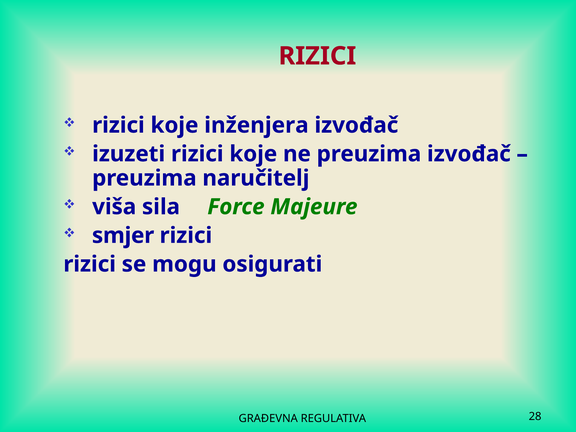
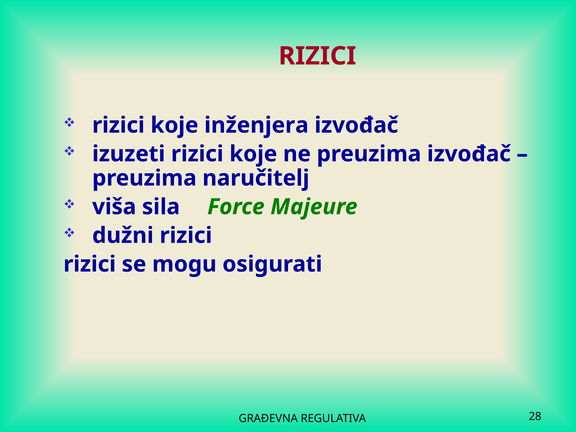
smjer: smjer -> dužni (123, 236)
